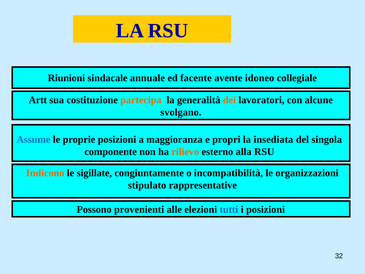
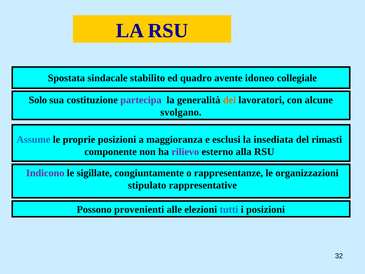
Riunioni: Riunioni -> Spostata (66, 78)
annuale: annuale -> stabilito (148, 78)
facente: facente -> quadro (196, 78)
Artt: Artt -> Solo (38, 100)
partecipa colour: orange -> purple (141, 100)
propri: propri -> esclusi (226, 139)
singola: singola -> rimasti (327, 139)
rilievo colour: orange -> purple (185, 152)
Indicono colour: orange -> purple (45, 173)
incompatibilità: incompatibilità -> rappresentanze (229, 173)
